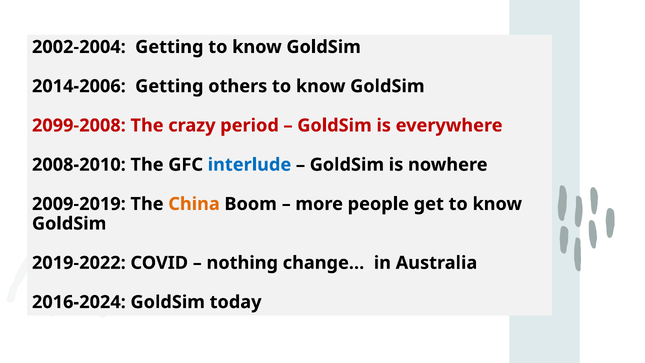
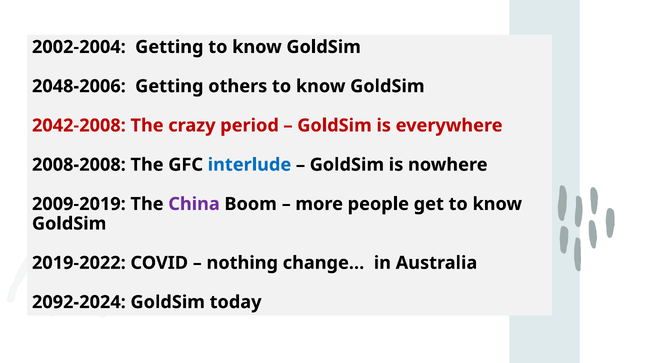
2014-2006: 2014-2006 -> 2048-2006 (79, 86)
2099-2008: 2099-2008 -> 2042-2008 (79, 125)
2008-2010: 2008-2010 -> 2008-2008 (79, 165)
China colour: orange -> purple (194, 204)
2016-2024: 2016-2024 -> 2092-2024 (79, 302)
